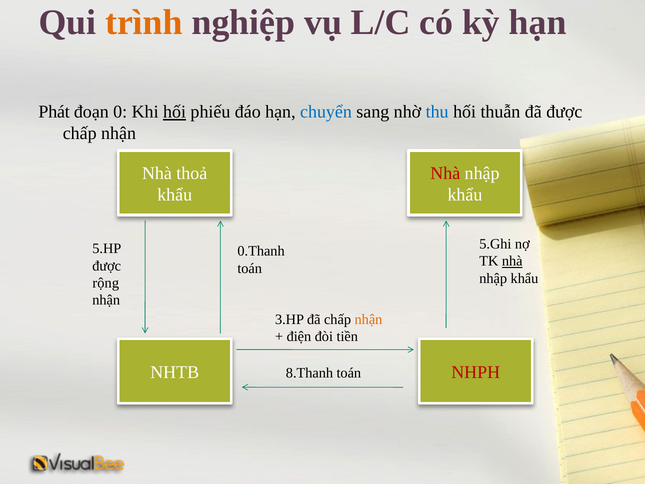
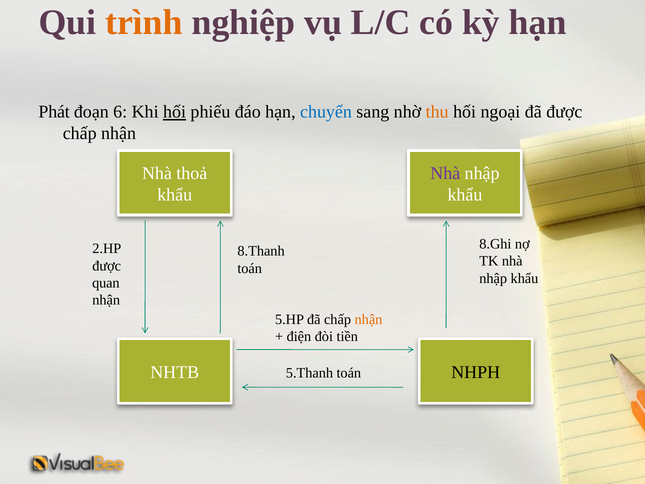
0: 0 -> 6 (120, 112)
thu colour: blue -> orange (437, 112)
thuẫn: thuẫn -> ngoại (500, 112)
Nhà colour: red -> purple (445, 173)
5.Ghi: 5.Ghi -> 8.Ghi (495, 244)
5.HP: 5.HP -> 2.HP (107, 248)
0.Thanh: 0.Thanh -> 8.Thanh (261, 251)
nhà underline: present -> none (512, 261)
rộng: rộng -> quan (106, 283)
3.HP: 3.HP -> 5.HP (290, 319)
NHPH colour: red -> black (476, 372)
8.Thanh: 8.Thanh -> 5.Thanh (309, 373)
